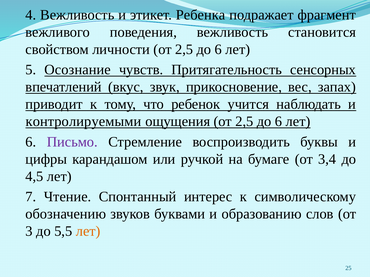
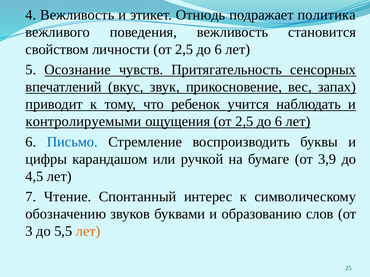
Ребенка: Ребенка -> Отнюдь (201, 15)
фрагмент: фрагмент -> политика (327, 15)
Письмо colour: purple -> blue (72, 142)
3,4: 3,4 -> 3,9 (327, 159)
